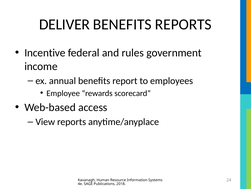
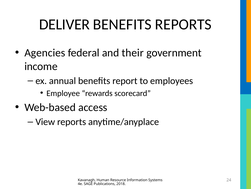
Incentive: Incentive -> Agencies (45, 53)
rules: rules -> their (133, 53)
